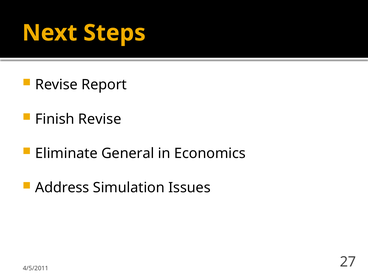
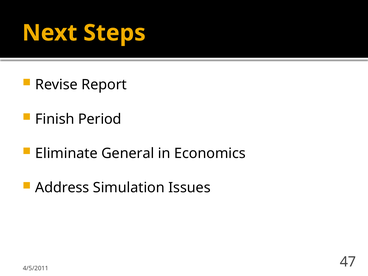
Finish Revise: Revise -> Period (100, 119)
27: 27 -> 47 (348, 262)
